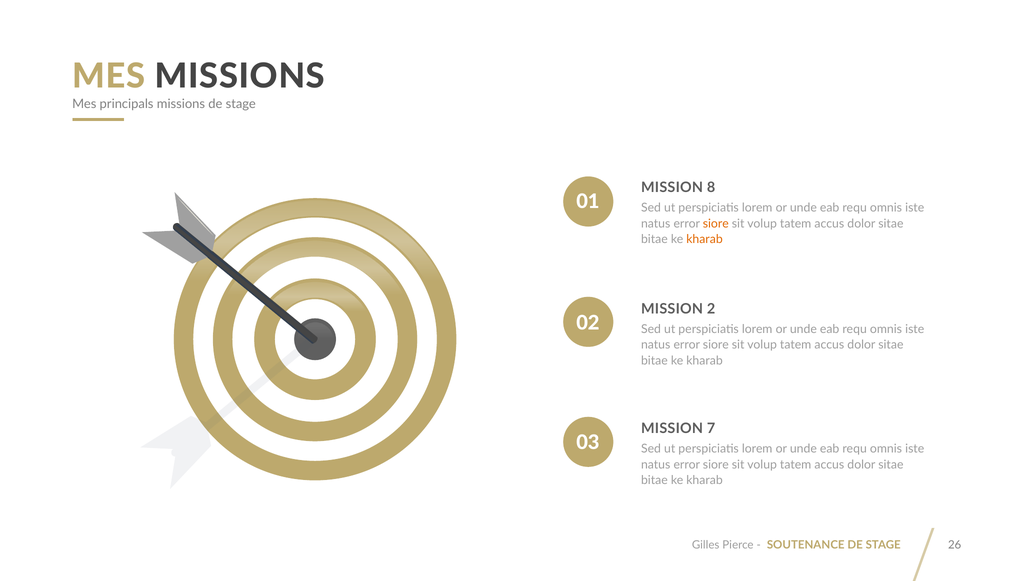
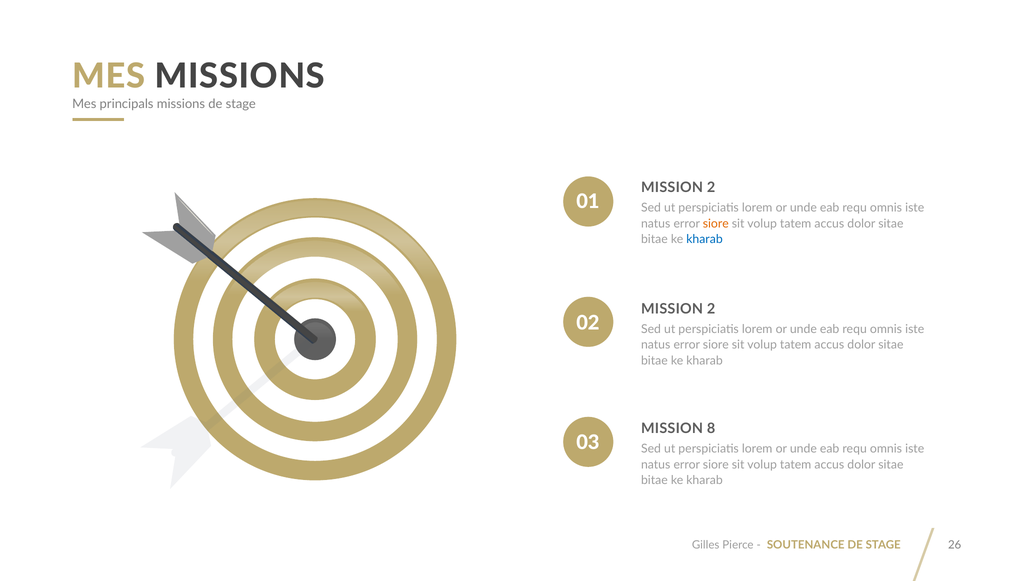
8: 8 -> 2 (711, 188)
kharab colour: orange -> blue (704, 240)
7: 7 -> 8 (711, 429)
